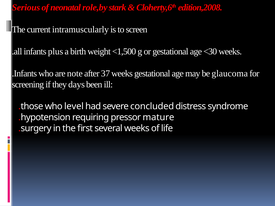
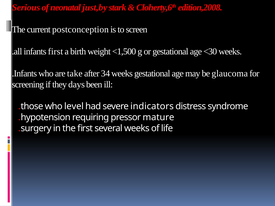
role,by: role,by -> just,by (95, 7)
intramuscularly: intramuscularly -> postconception (80, 29)
infants plus: plus -> first (55, 51)
note: note -> take (75, 73)
37: 37 -> 34 (105, 73)
concluded: concluded -> indicators (152, 106)
